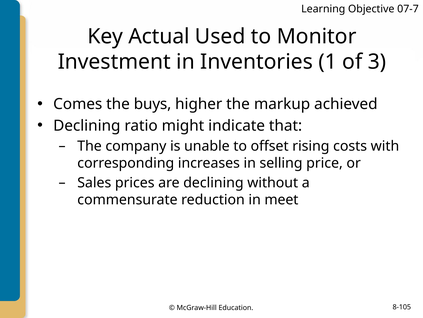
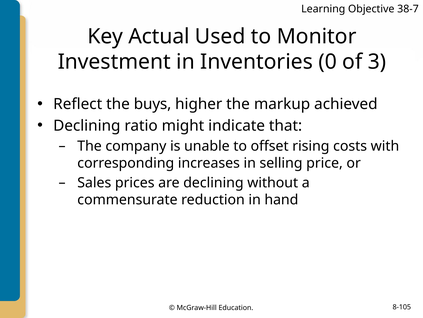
07-7: 07-7 -> 38-7 (408, 9)
1: 1 -> 0 (328, 62)
Comes: Comes -> Reflect (78, 104)
meet: meet -> hand (281, 199)
